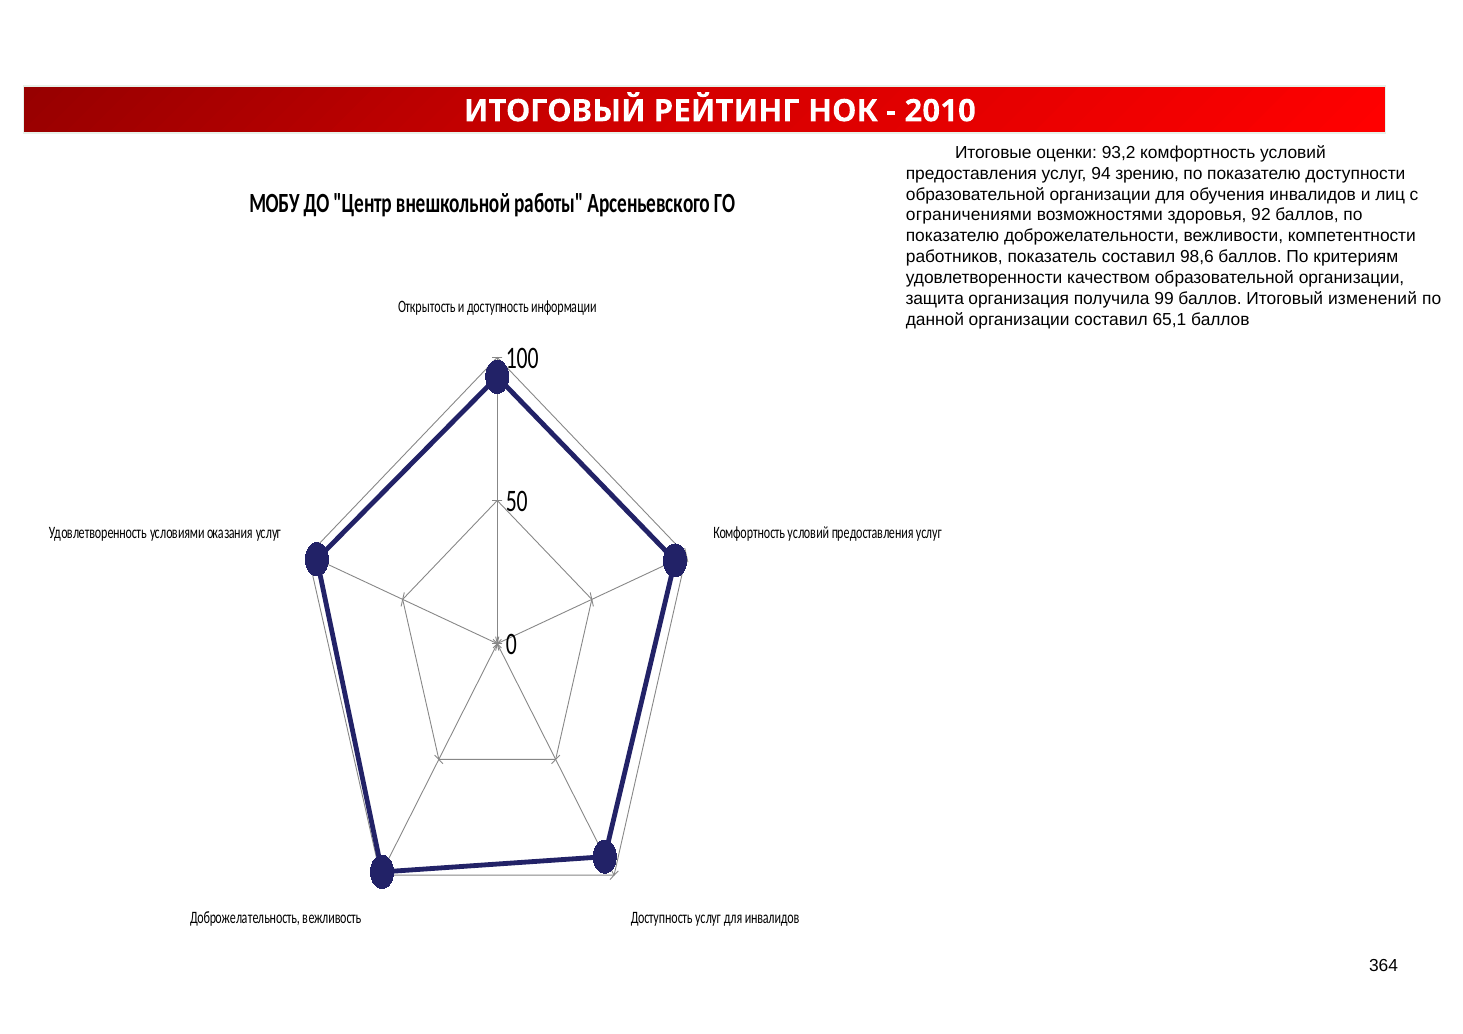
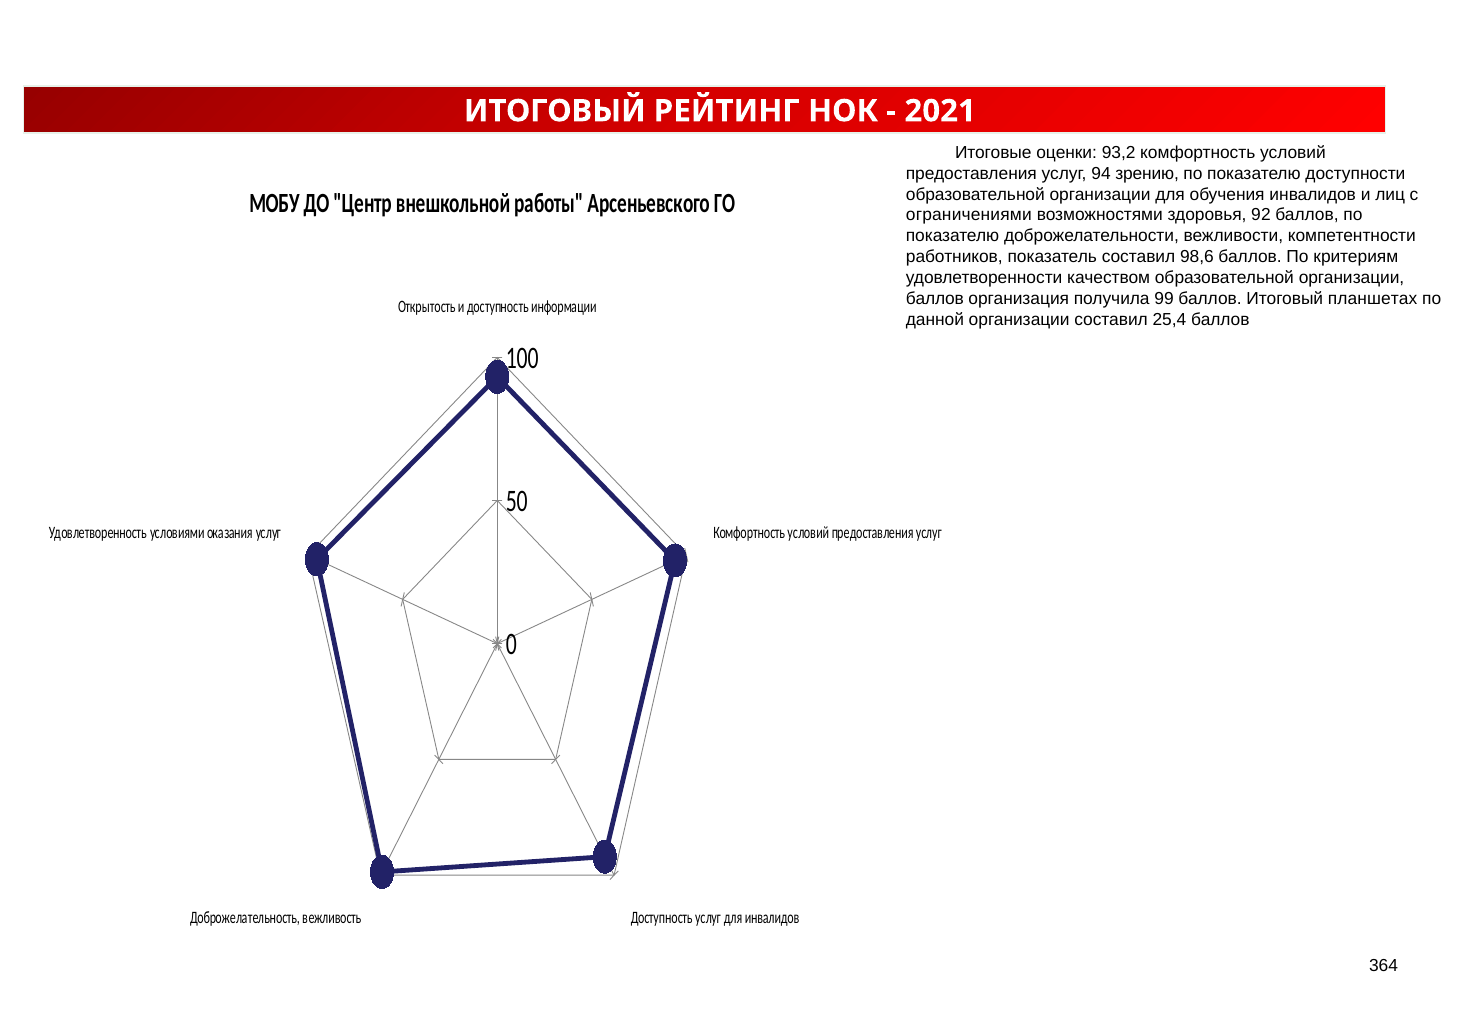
2010: 2010 -> 2021 (940, 111)
защита: защита -> баллов (935, 299)
изменений: изменений -> планшетах (1373, 299)
65,1: 65,1 -> 25,4 (1169, 320)
